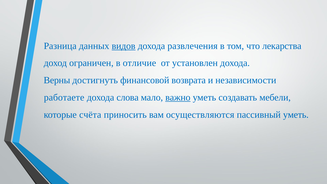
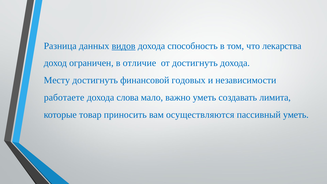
развлечения: развлечения -> способность (193, 46)
от установлен: установлен -> достигнуть (195, 63)
Верны: Верны -> Месту (57, 80)
возврата: возврата -> годовых (189, 80)
важно underline: present -> none (178, 97)
мебели: мебели -> лимита (275, 97)
счёта: счёта -> товар (90, 115)
